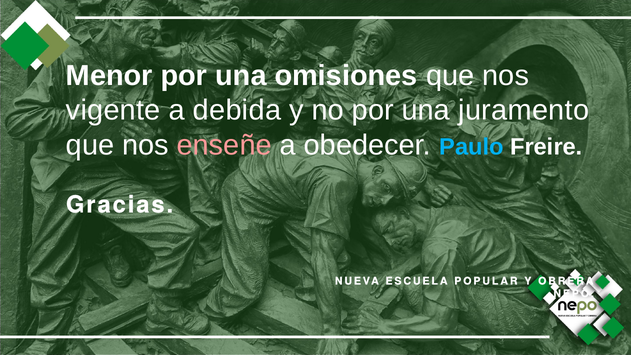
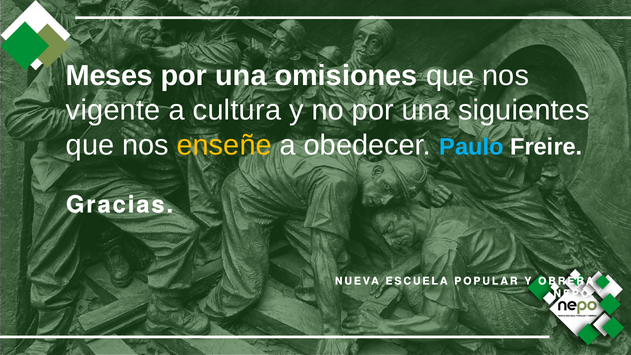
Menor: Menor -> Meses (109, 76)
debida: debida -> cultura (237, 110)
juramento: juramento -> siguientes (524, 110)
enseñe colour: pink -> yellow (224, 145)
